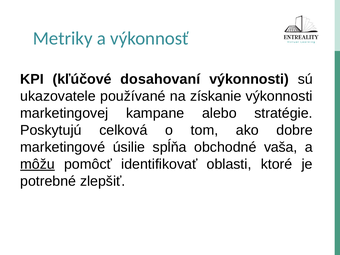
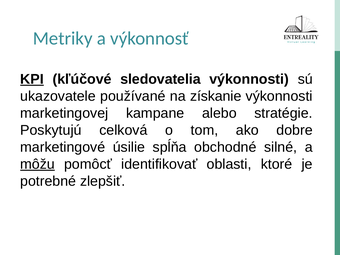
KPI underline: none -> present (32, 79)
dosahovaní: dosahovaní -> sledovatelia (160, 79)
vaša: vaša -> silné (281, 147)
